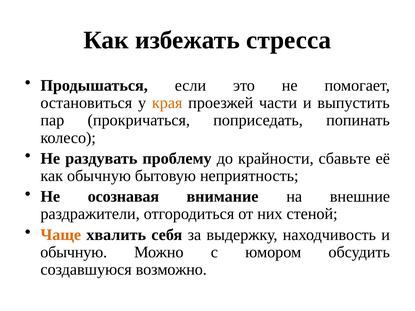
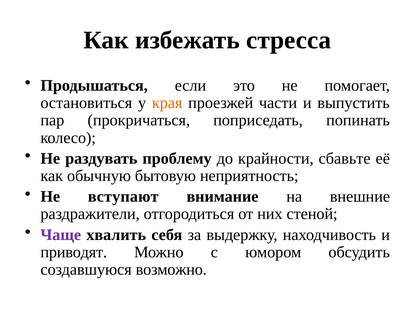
осознавая: осознавая -> вступают (123, 197)
Чаще colour: orange -> purple (61, 235)
обычную: обычную -> приводят (74, 252)
